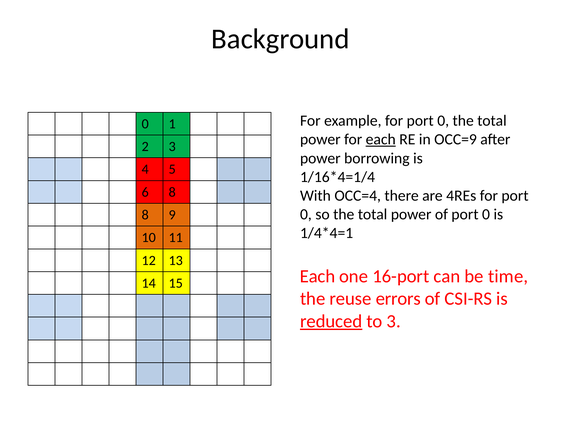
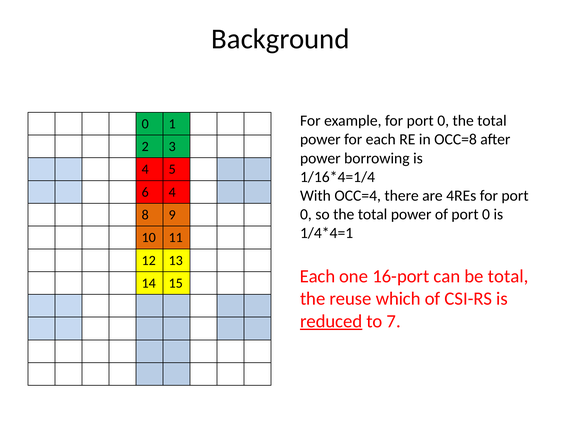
each underline: present -> none (381, 139)
OCC=9: OCC=9 -> OCC=8 (456, 139)
6 8: 8 -> 4 (172, 192)
be time: time -> total (508, 276)
errors: errors -> which (398, 299)
to 3: 3 -> 7 (394, 321)
